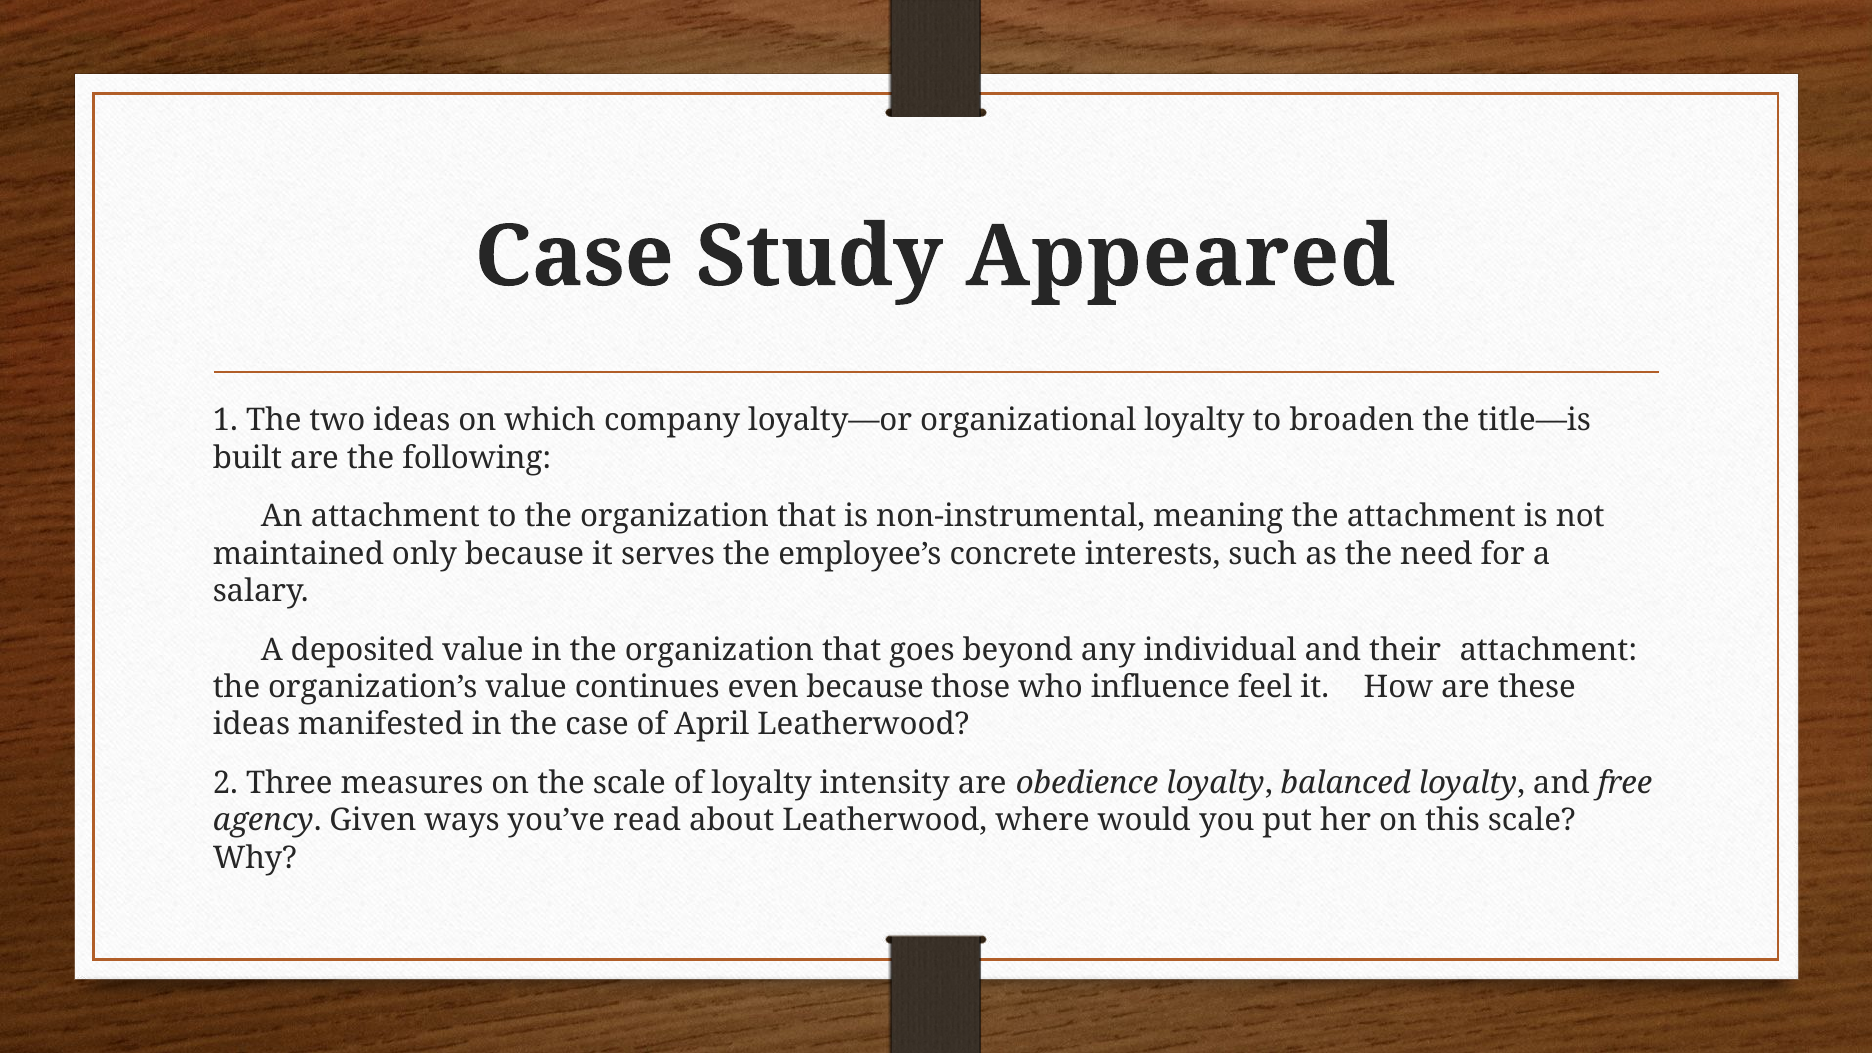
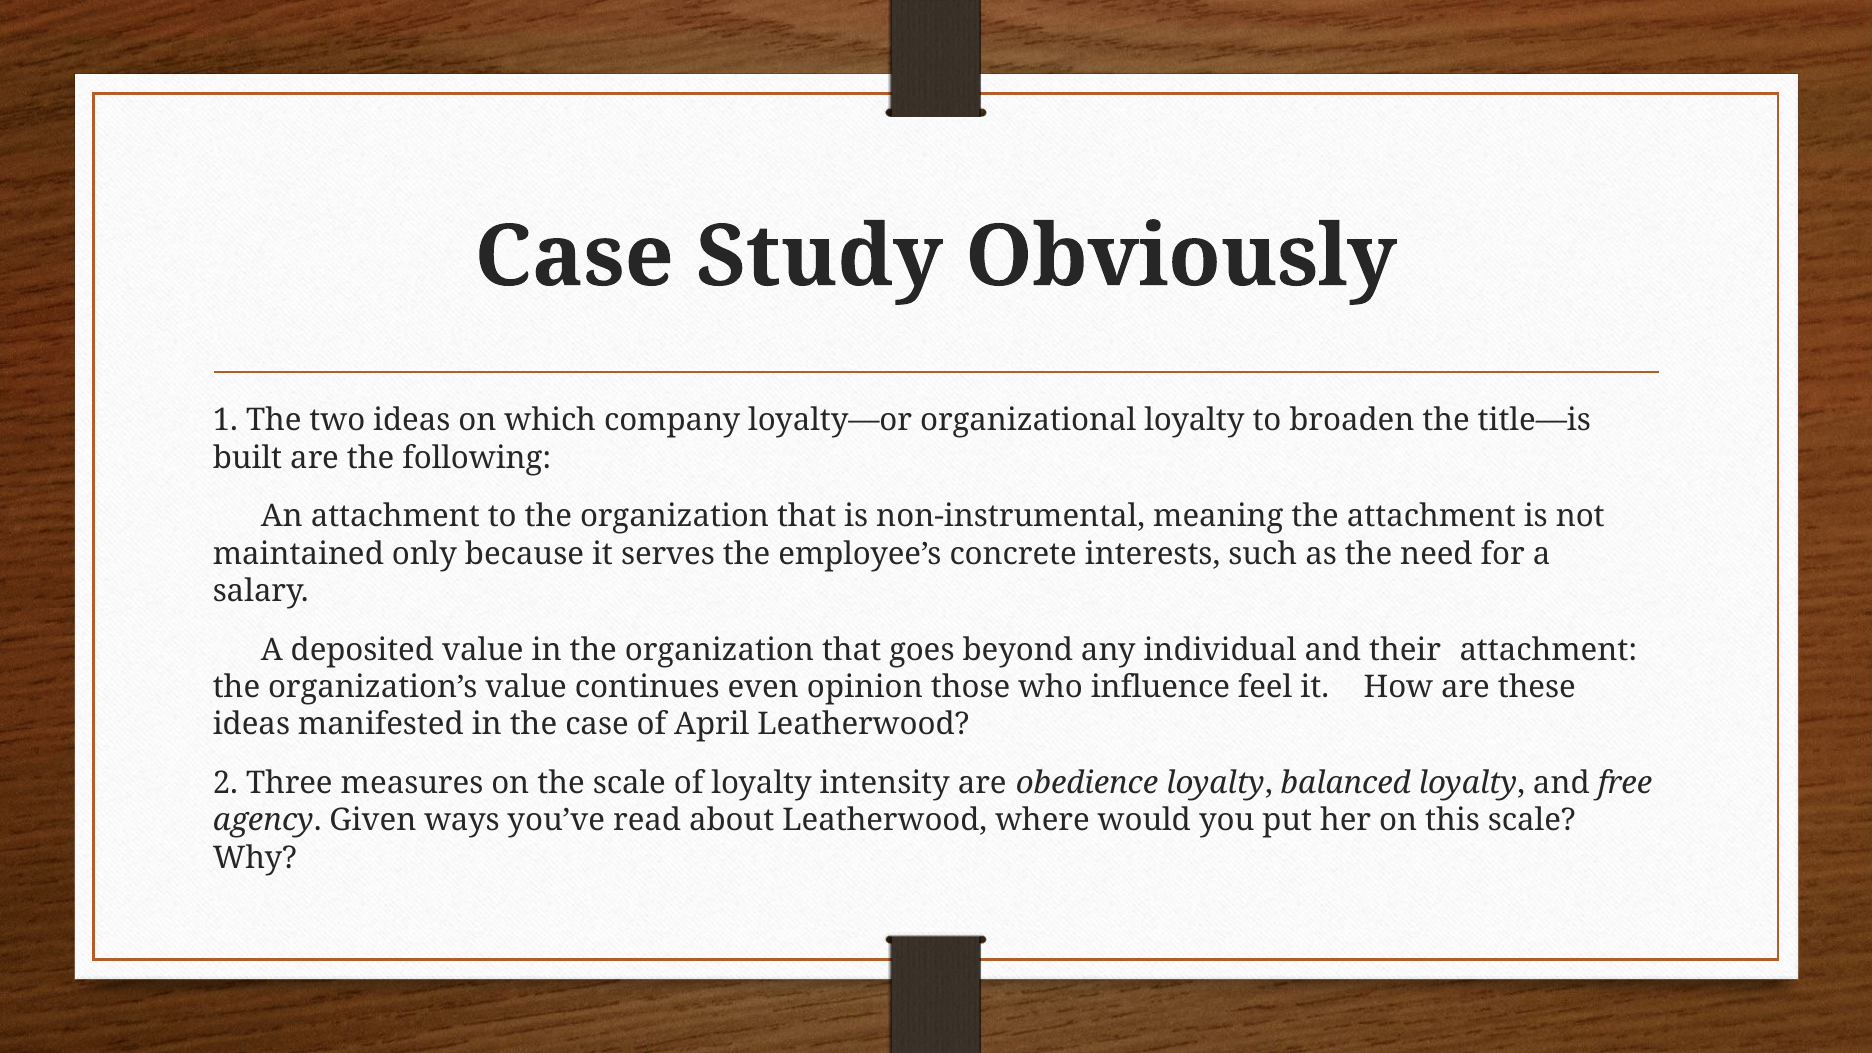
Appeared: Appeared -> Obviously (1181, 257)
even because: because -> opinion (865, 687)
